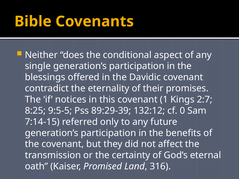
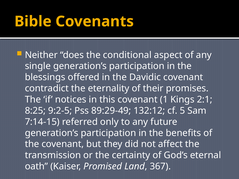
2:7: 2:7 -> 2:1 (205, 100)
9:5-5: 9:5-5 -> 9:2-5 (60, 111)
89:29-39: 89:29-39 -> 89:29-49 (111, 111)
0: 0 -> 5 (182, 111)
316: 316 -> 367 (160, 167)
